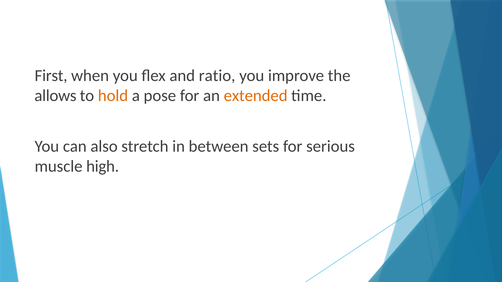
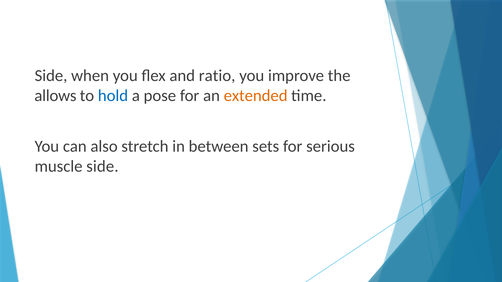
First: First -> Side (51, 76)
hold colour: orange -> blue (113, 96)
muscle high: high -> side (102, 167)
